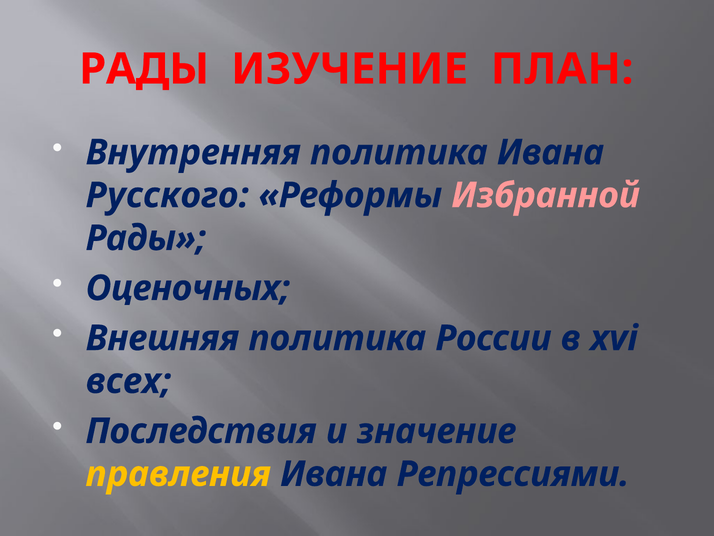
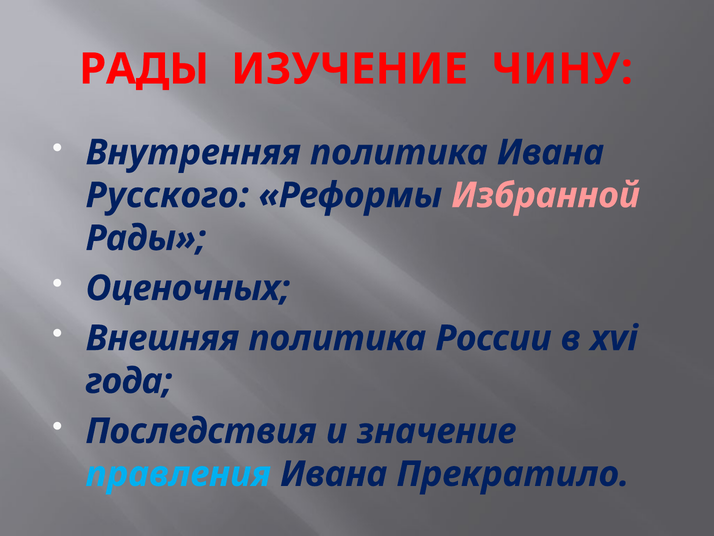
ПЛАН: ПЛАН -> ЧИНУ (562, 69)
всех: всех -> года (129, 381)
правления colour: yellow -> light blue (178, 474)
Репрессиями: Репрессиями -> Прекратило (513, 474)
